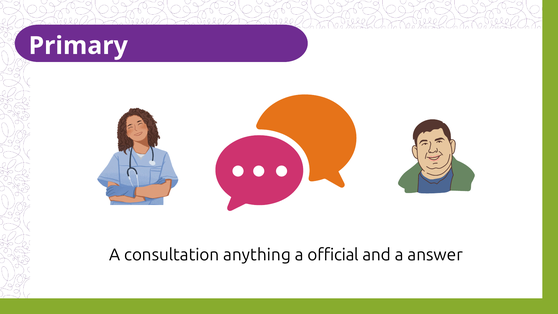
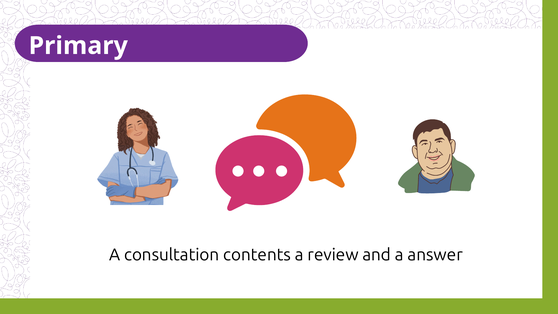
anything: anything -> contents (257, 255)
official: official -> review (333, 255)
